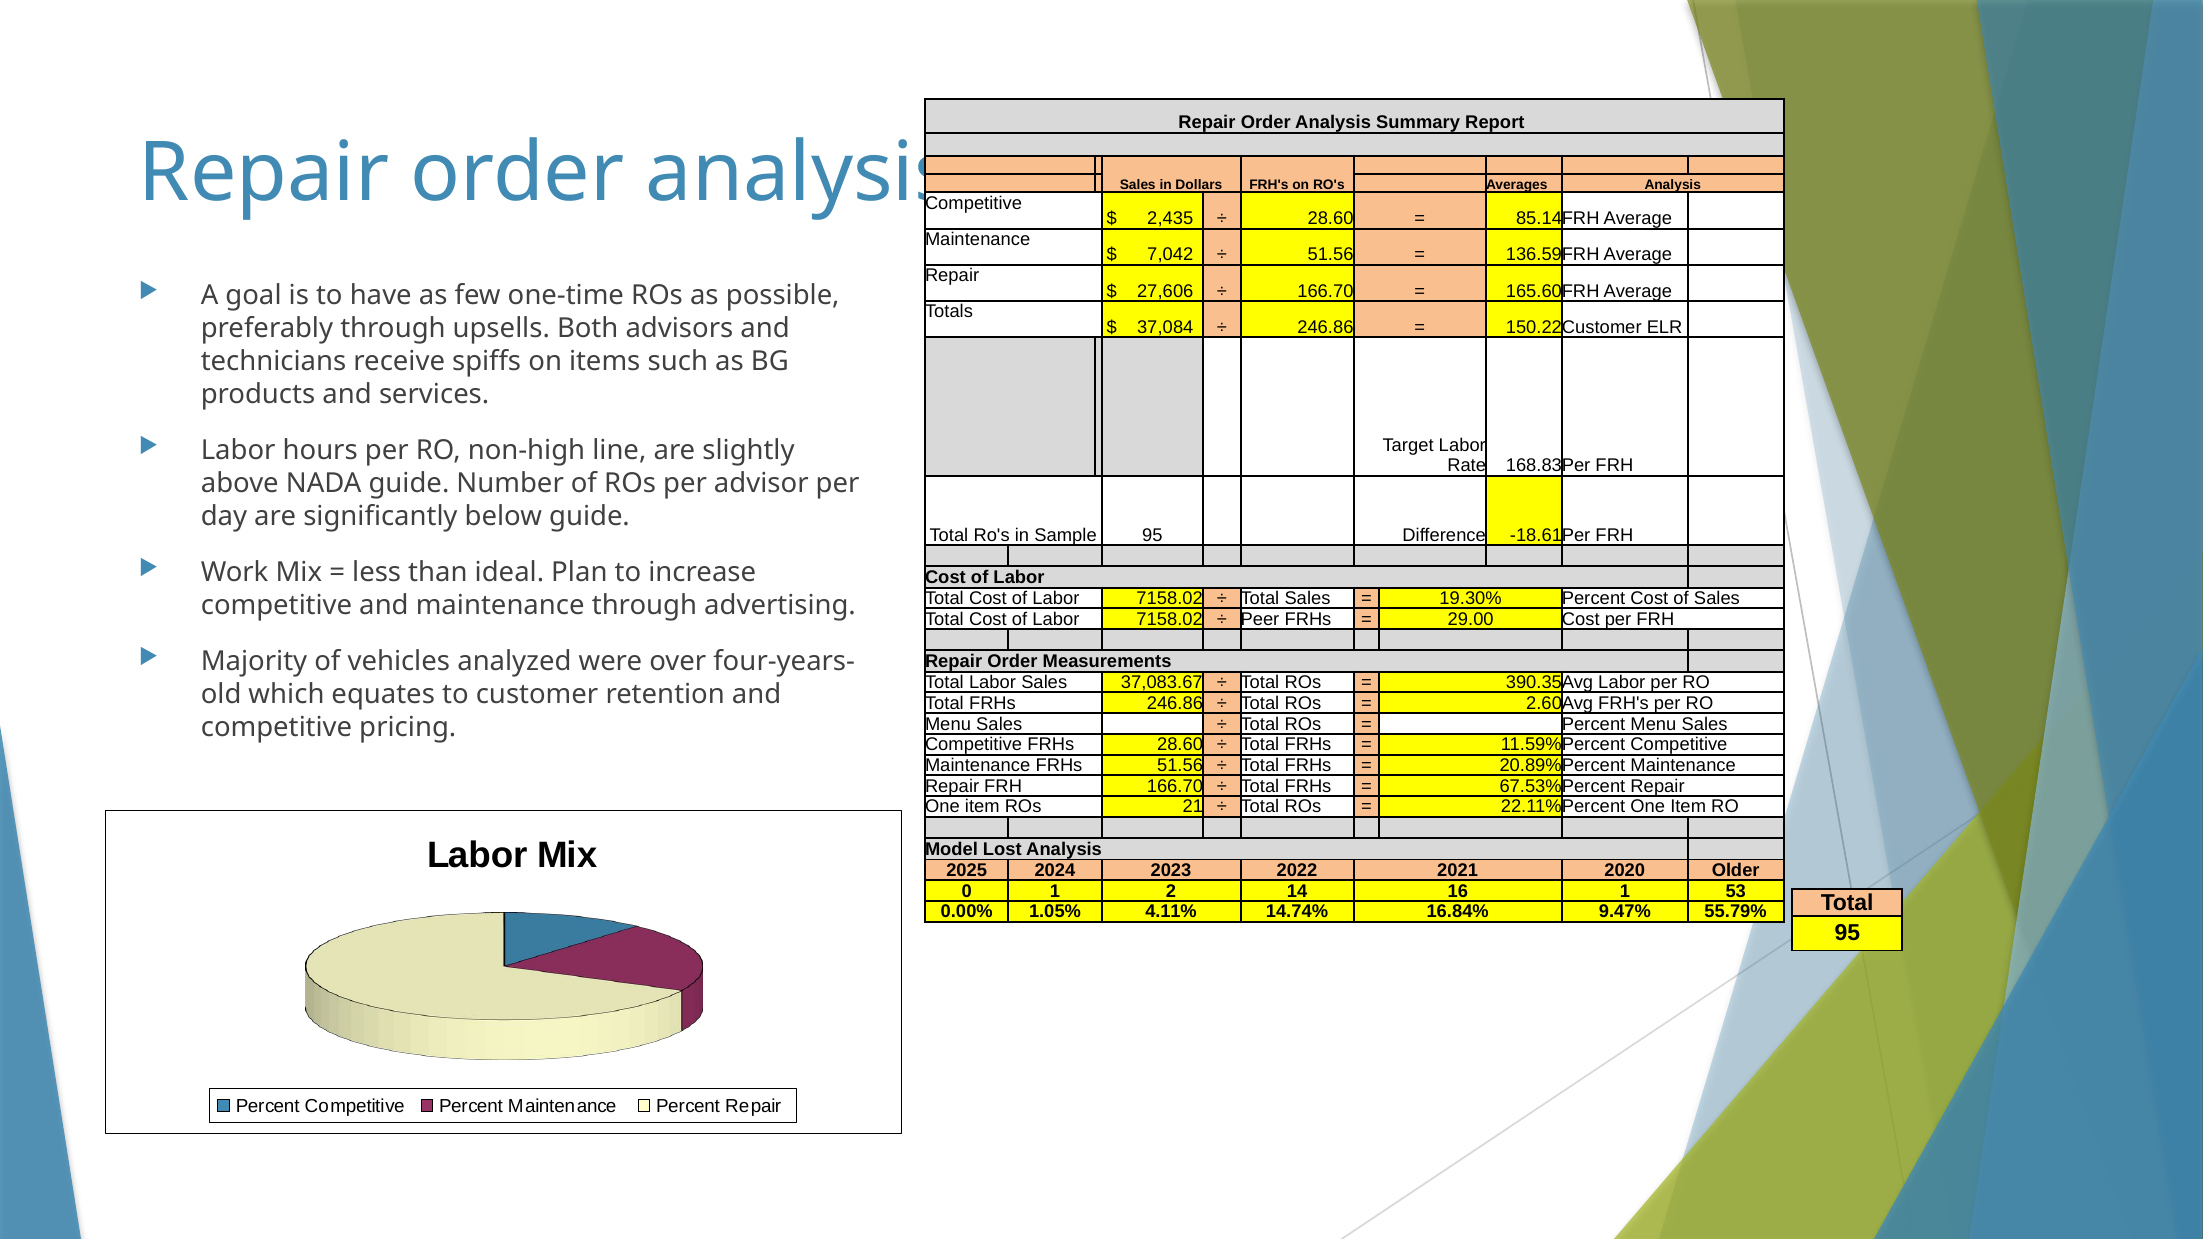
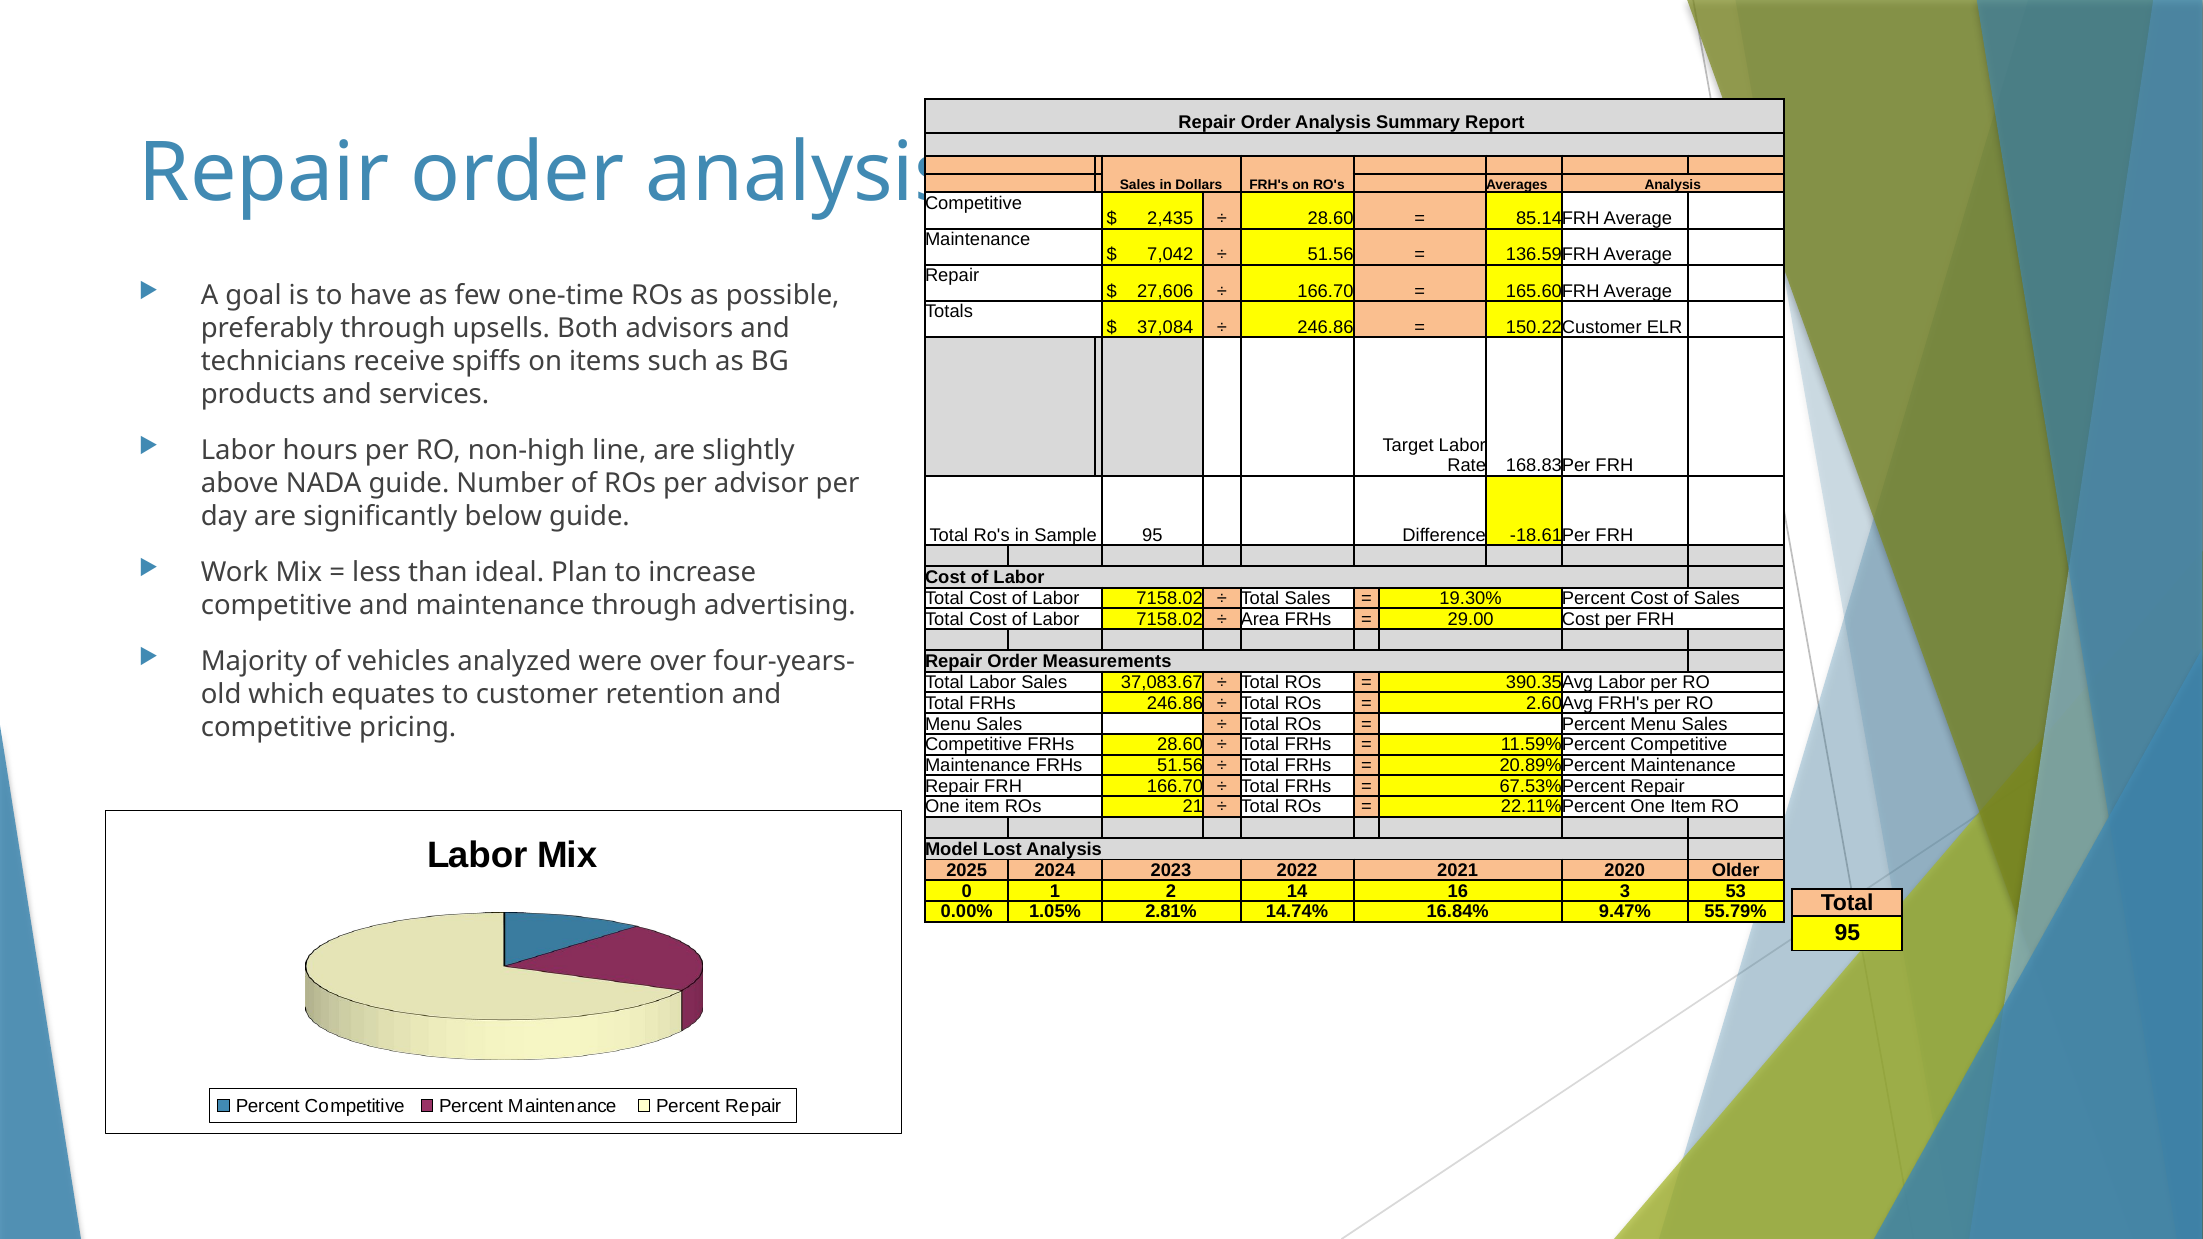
Peer: Peer -> Area (1260, 619)
16 1: 1 -> 3 (1625, 891)
4.11%: 4.11% -> 2.81% (1171, 912)
